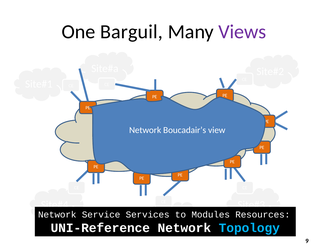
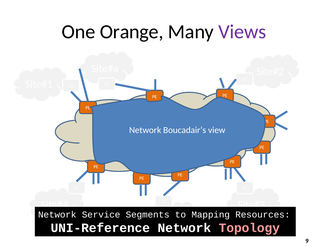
Barguil: Barguil -> Orange (132, 32)
Services: Services -> Segments (148, 215)
Modules: Modules -> Mapping (211, 215)
Topology colour: light blue -> pink (249, 228)
